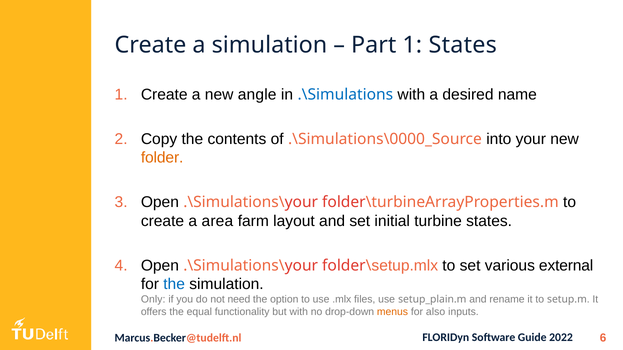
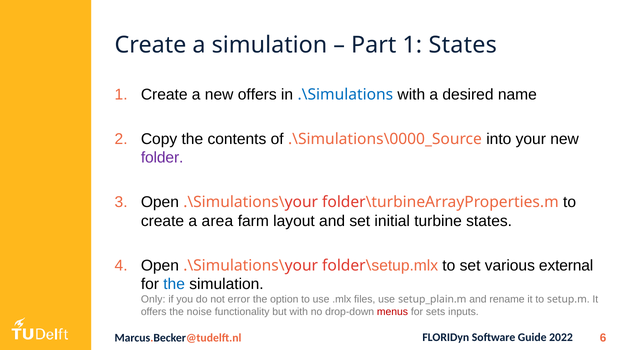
new angle: angle -> offers (257, 95)
folder colour: orange -> purple (162, 158)
need: need -> error (239, 300)
equal: equal -> noise (199, 312)
menus colour: orange -> red (393, 312)
also: also -> sets (436, 312)
